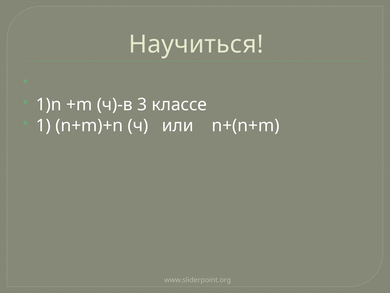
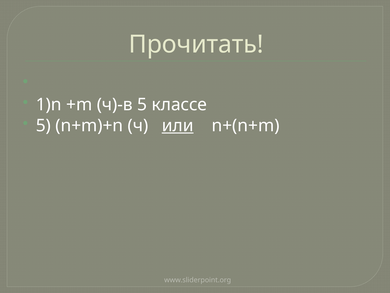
Научиться: Научиться -> Прочитать (196, 44)
ч)-в 3: 3 -> 5 (142, 105)
1: 1 -> 5 (43, 125)
или underline: none -> present (178, 125)
